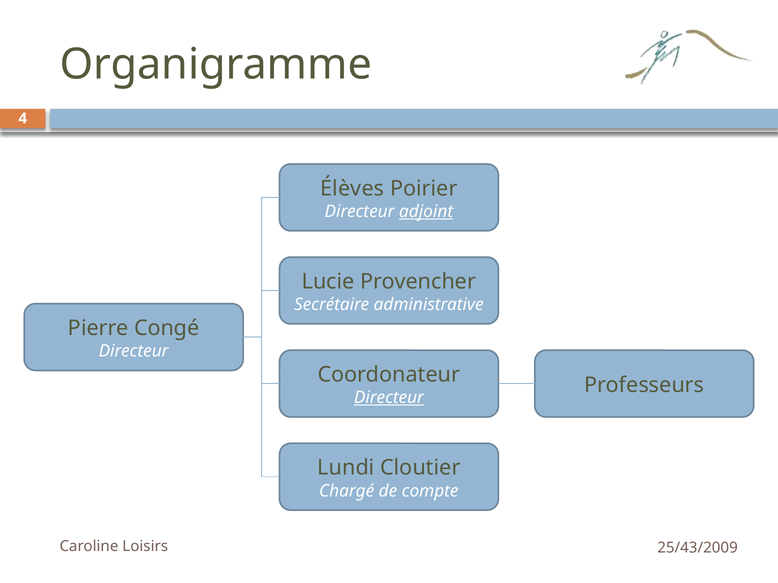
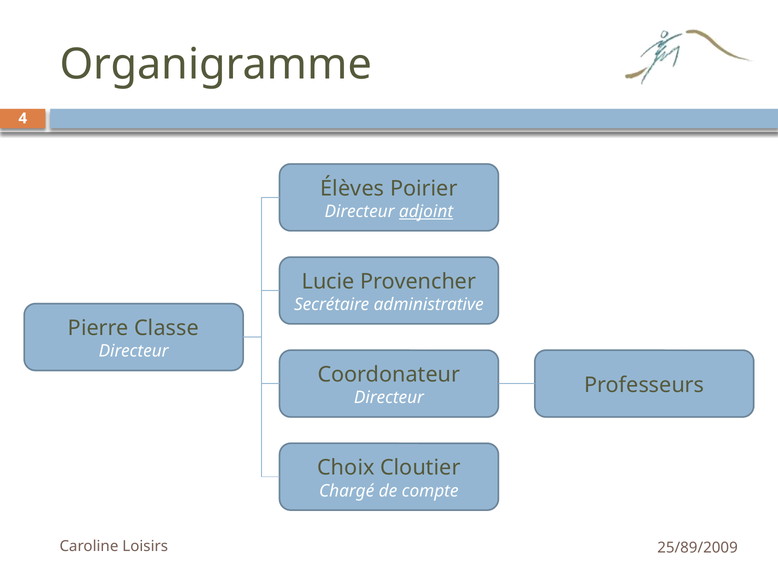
Congé: Congé -> Classe (167, 328)
Directeur underline: present -> none (389, 398)
Lundi: Lundi -> Choix (346, 468)
25/43/2009: 25/43/2009 -> 25/89/2009 (698, 548)
